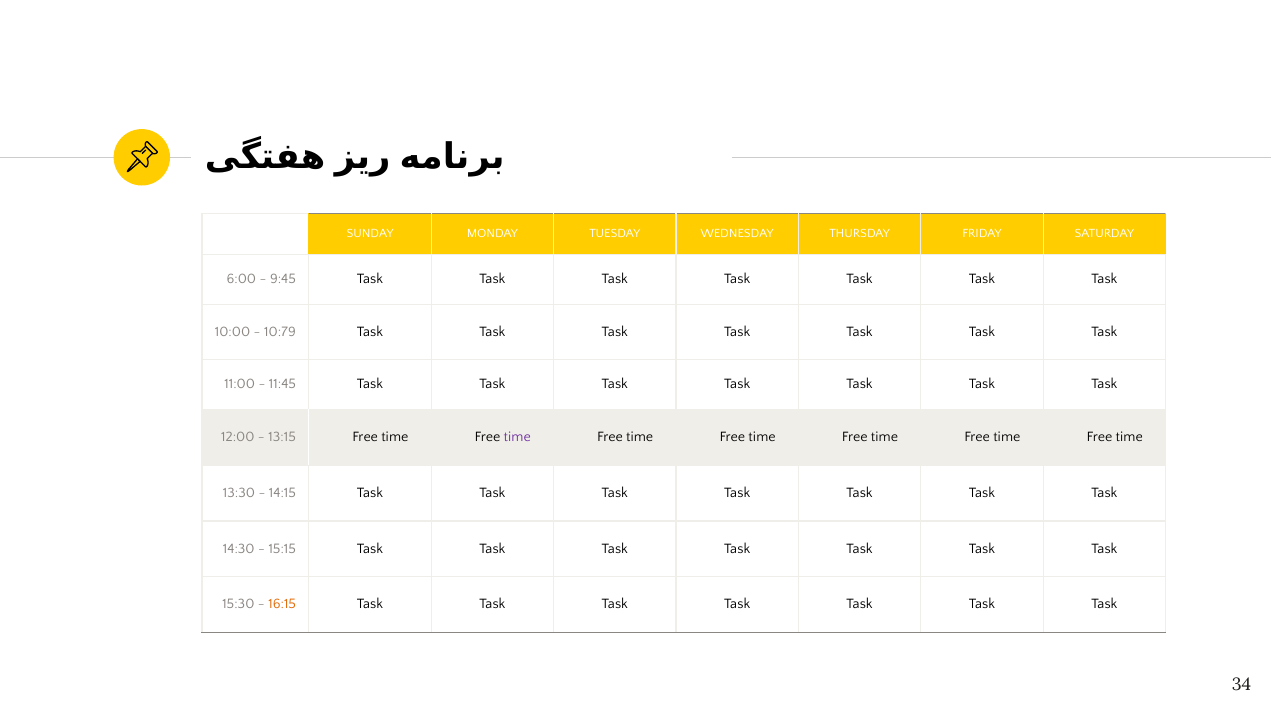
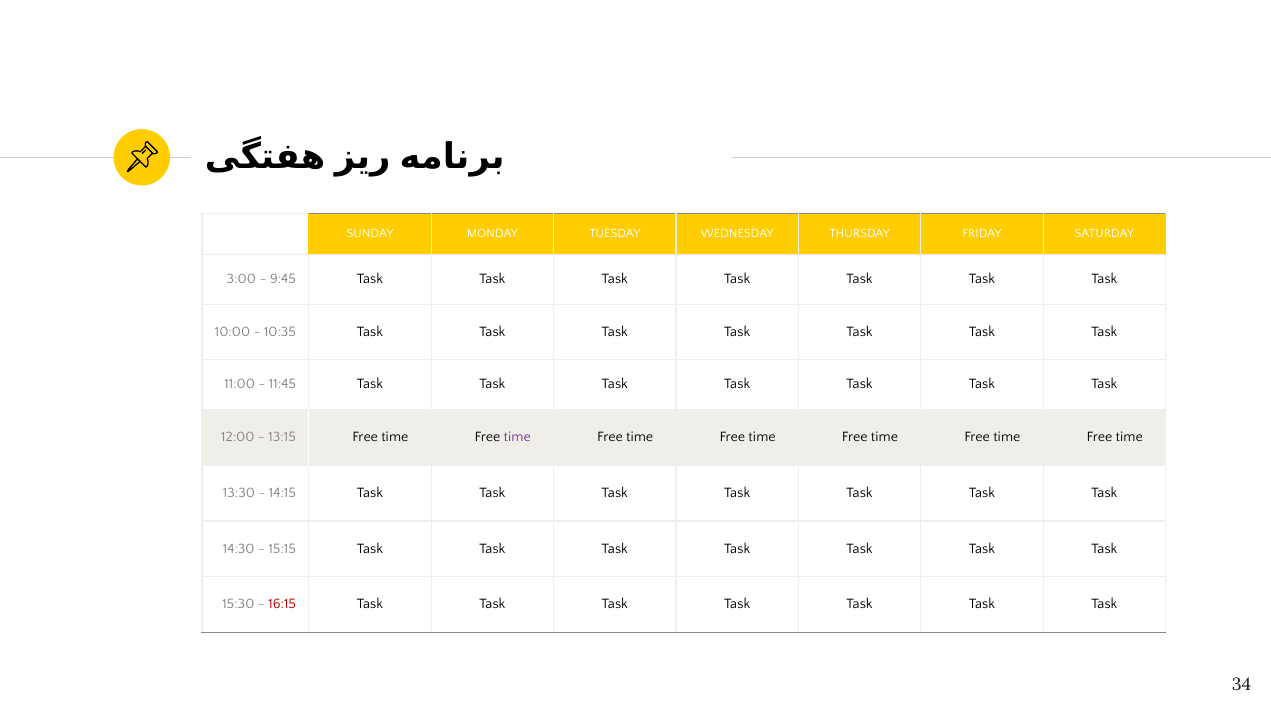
6:00: 6:00 -> 3:00 (241, 279)
10:79: 10:79 -> 10:35 (280, 332)
16:15 colour: orange -> red (282, 604)
